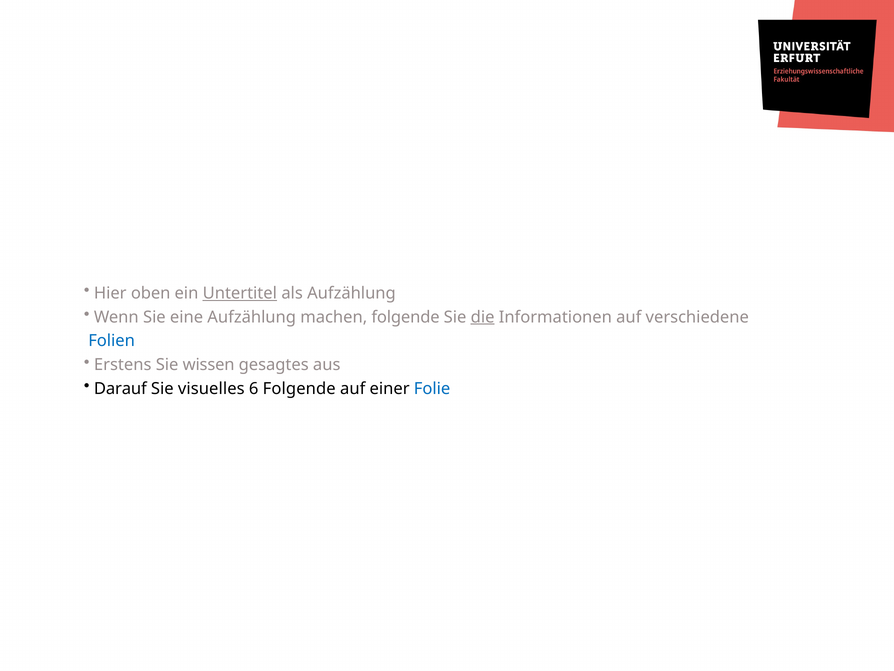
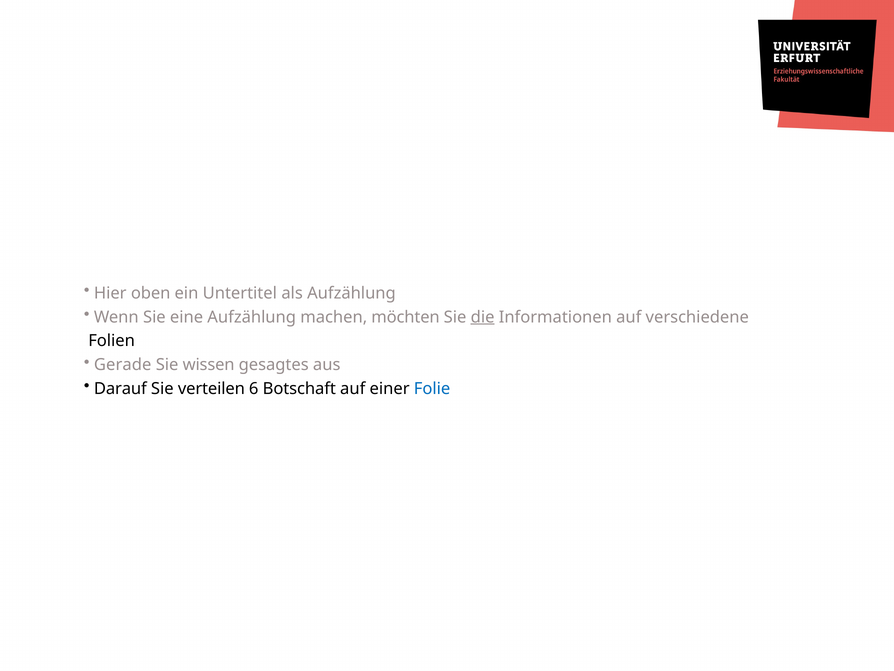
Untertitel underline: present -> none (240, 293)
machen folgende: folgende -> möchten (406, 317)
Folien colour: blue -> black (112, 341)
Erstens: Erstens -> Gerade (123, 365)
visuelles: visuelles -> verteilen (211, 388)
6 Folgende: Folgende -> Botschaft (299, 388)
